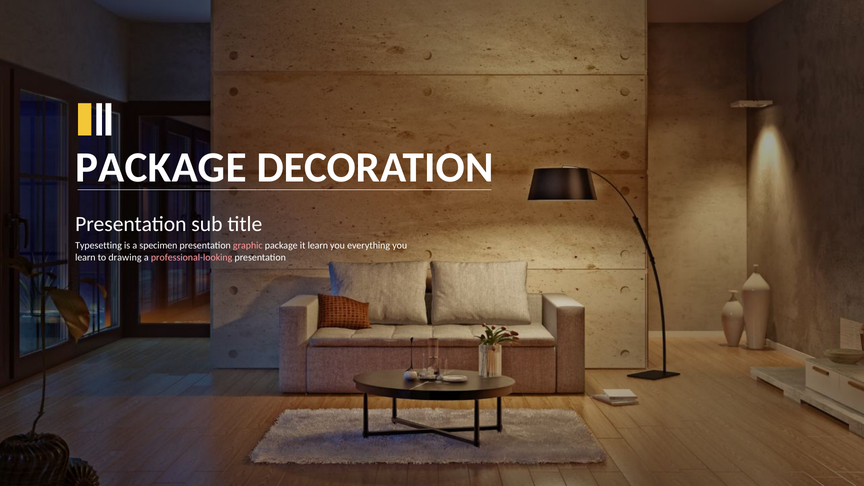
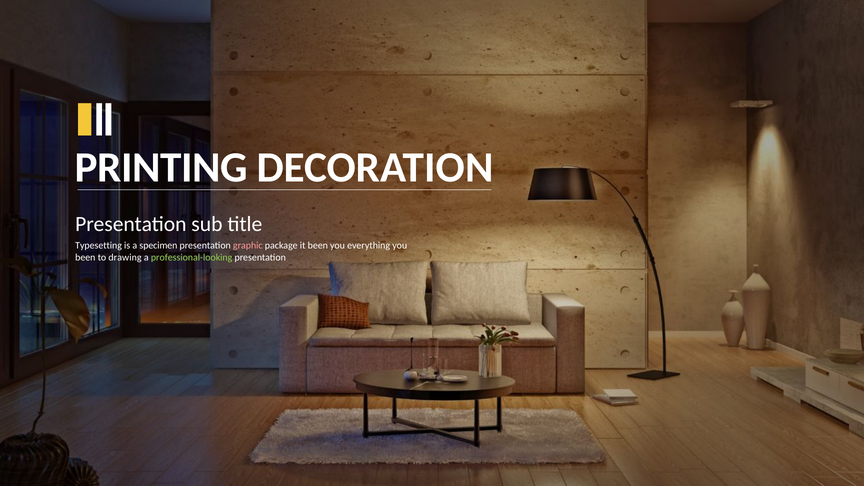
PACKAGE: PACKAGE -> PRINTING (161, 168)
it learn: learn -> been (318, 245)
learn: learn -> been (85, 257)
professional-looking colour: pink -> light green (192, 257)
